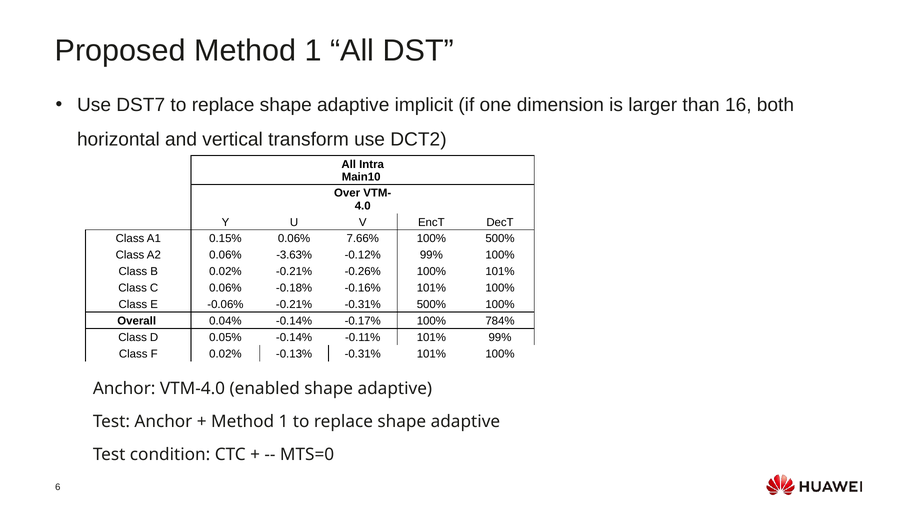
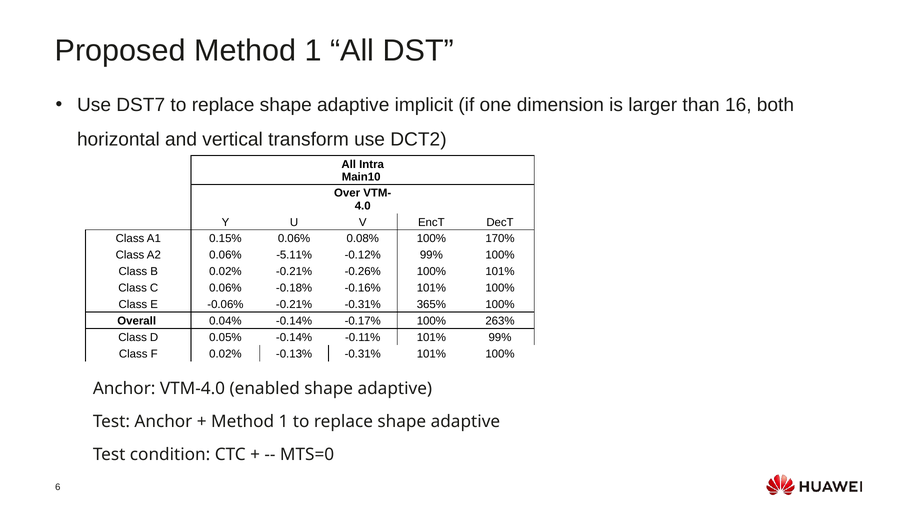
7.66%: 7.66% -> 0.08% (363, 239)
100% 500%: 500% -> 170% (500, 239)
-3.63%: -3.63% -> -5.11% (294, 255)
-0.31% 500%: 500% -> 365% (431, 305)
784%: 784% -> 263% (500, 321)
